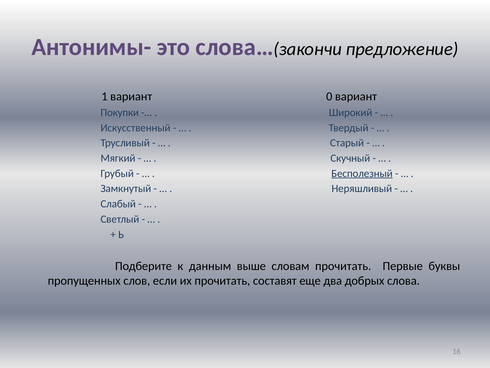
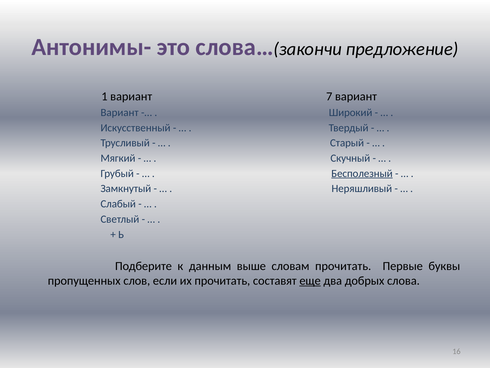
0: 0 -> 7 (329, 96)
Покупки: Покупки -> Вариант (120, 112)
еще underline: none -> present (310, 280)
